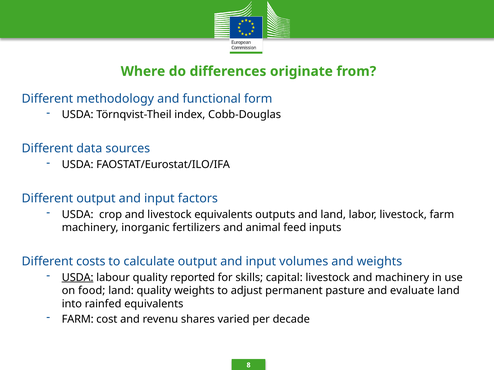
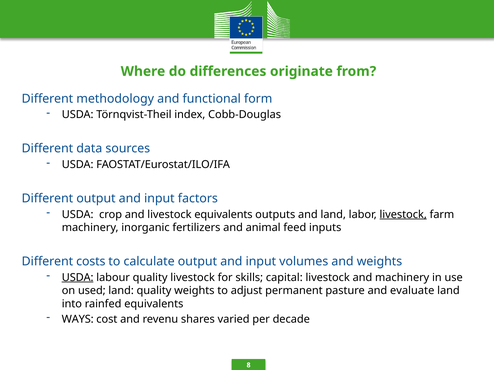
livestock underline: none -> present (403, 215)
quality reported: reported -> livestock (193, 278)
food: food -> used (92, 291)
FARM: FARM -> WAYS (78, 320)
